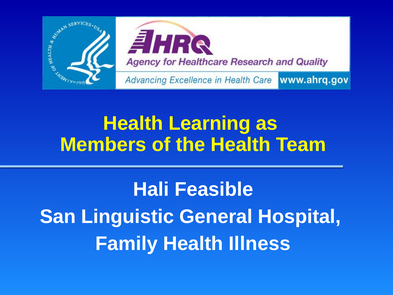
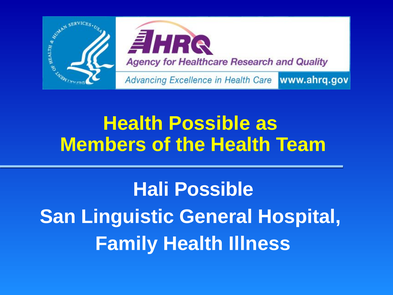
Health Learning: Learning -> Possible (209, 123)
Hali Feasible: Feasible -> Possible (214, 189)
